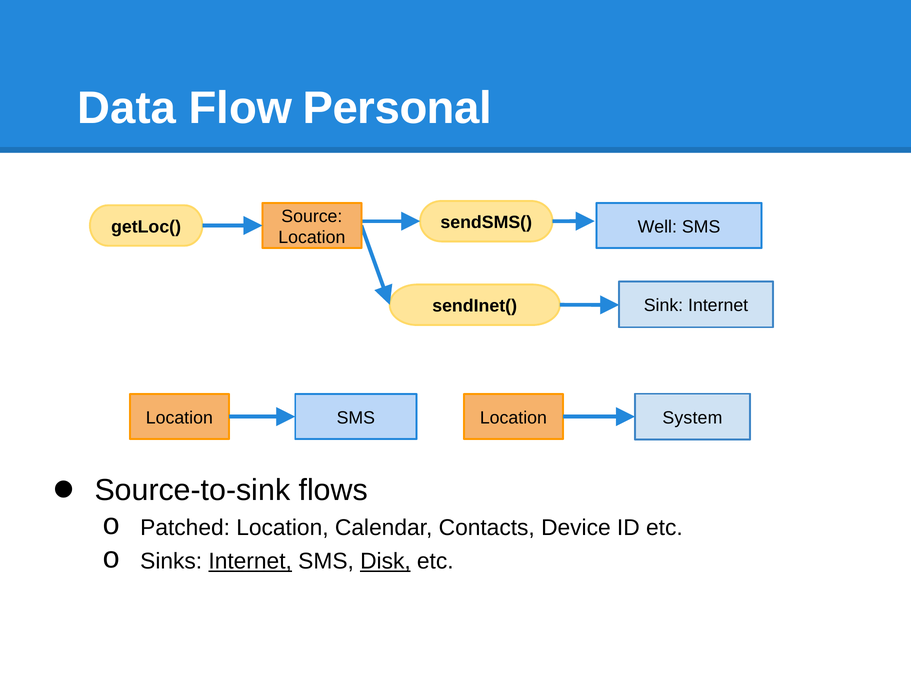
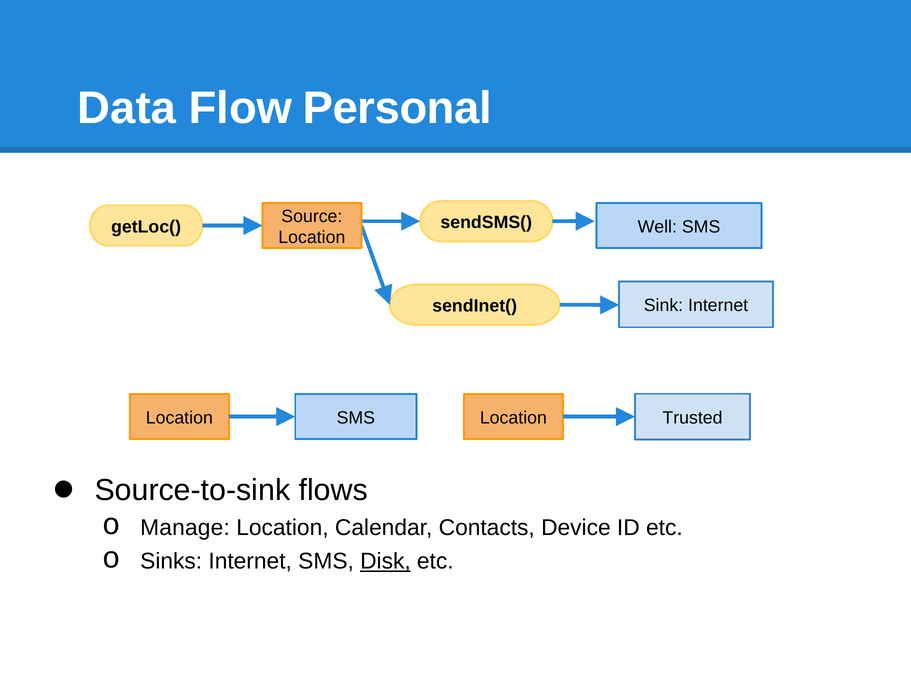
System: System -> Trusted (693, 417)
Patched: Patched -> Manage (185, 527)
Internet underline: present -> none (250, 561)
